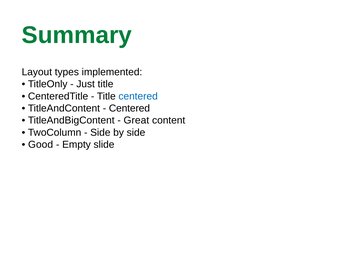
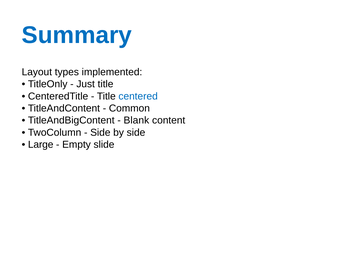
Summary colour: green -> blue (77, 35)
Centered: Centered -> Common (129, 108)
Great: Great -> Blank (136, 120)
Good: Good -> Large (41, 145)
